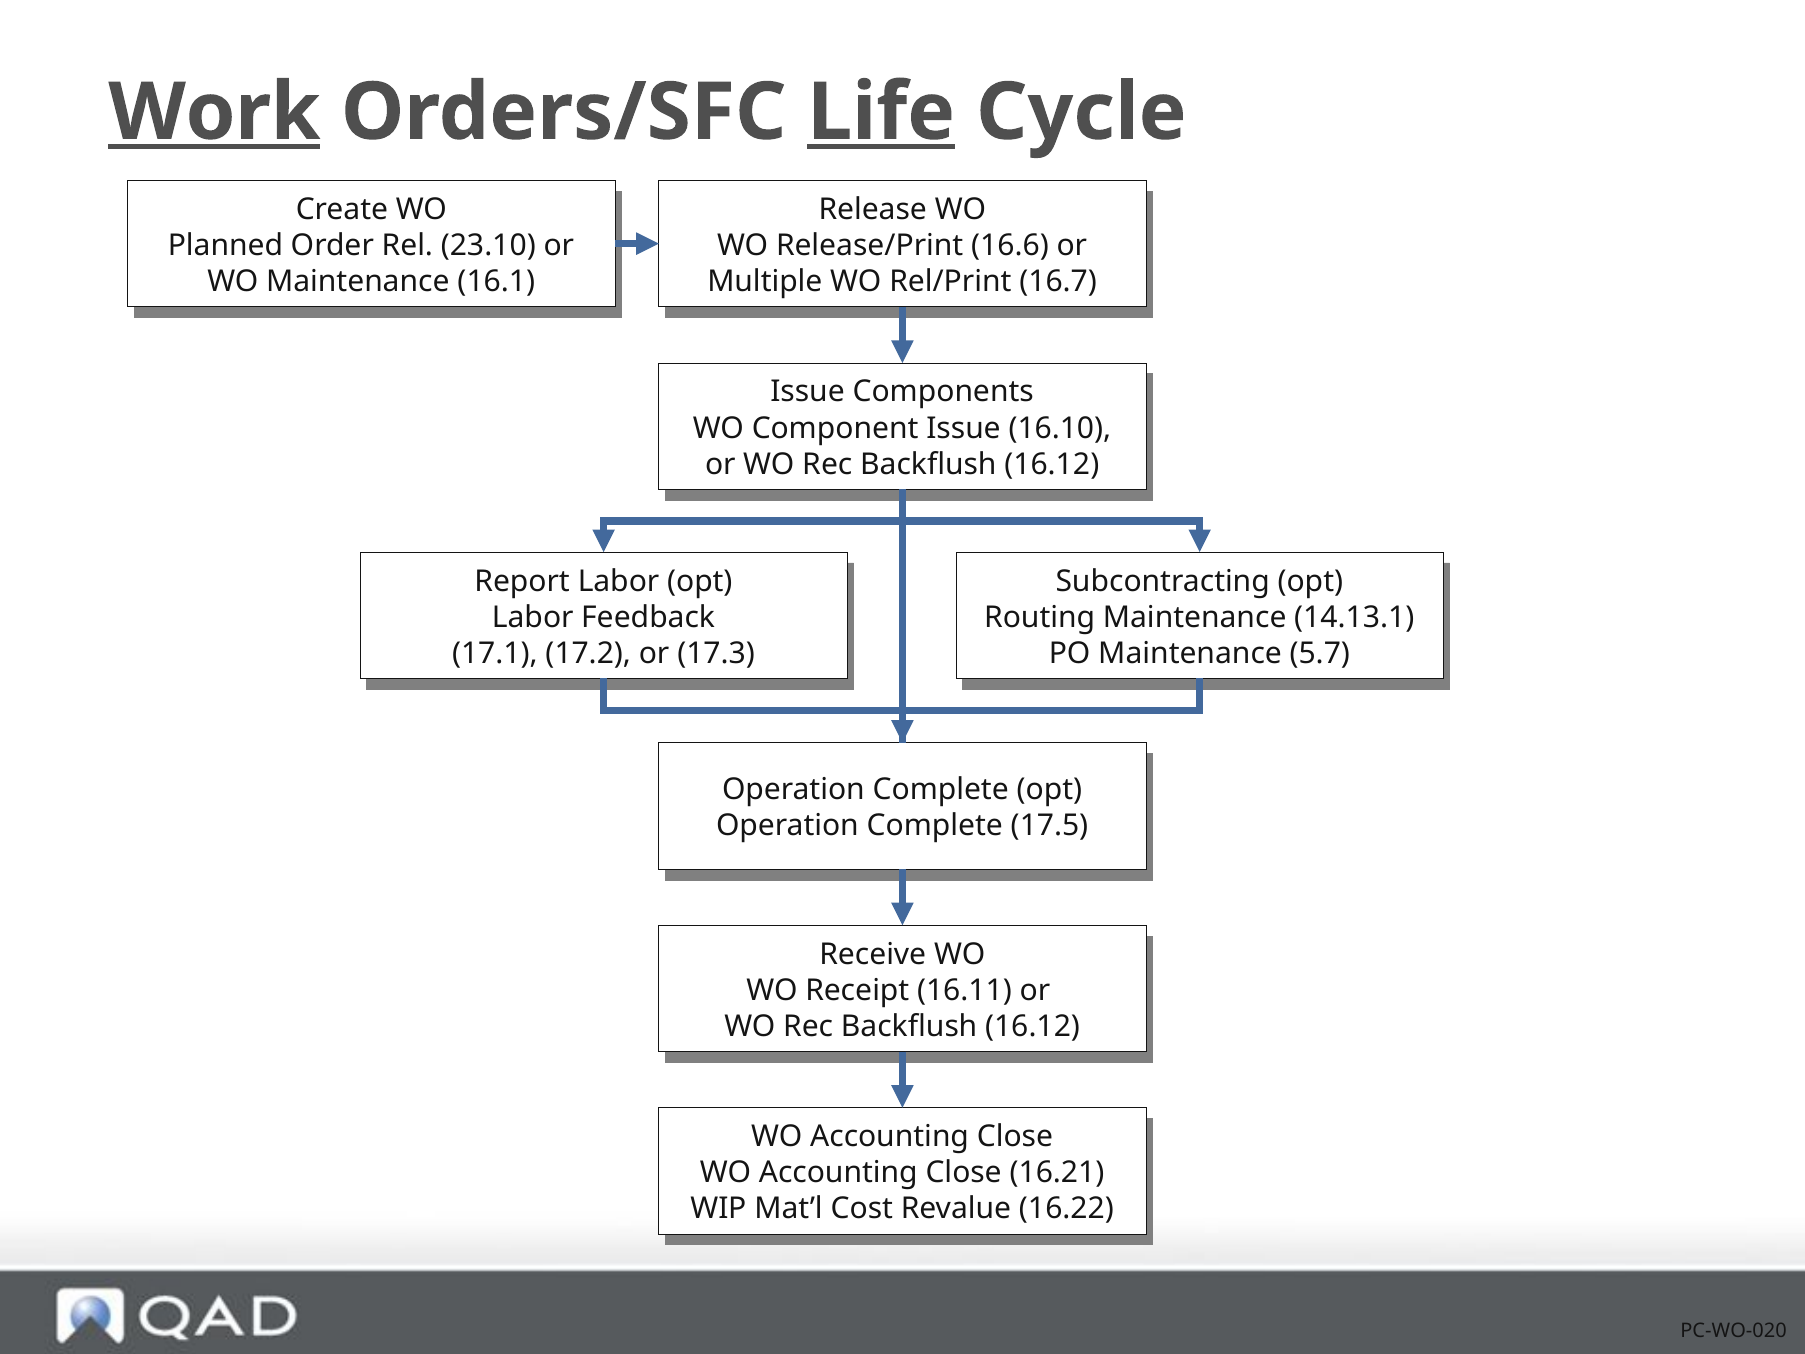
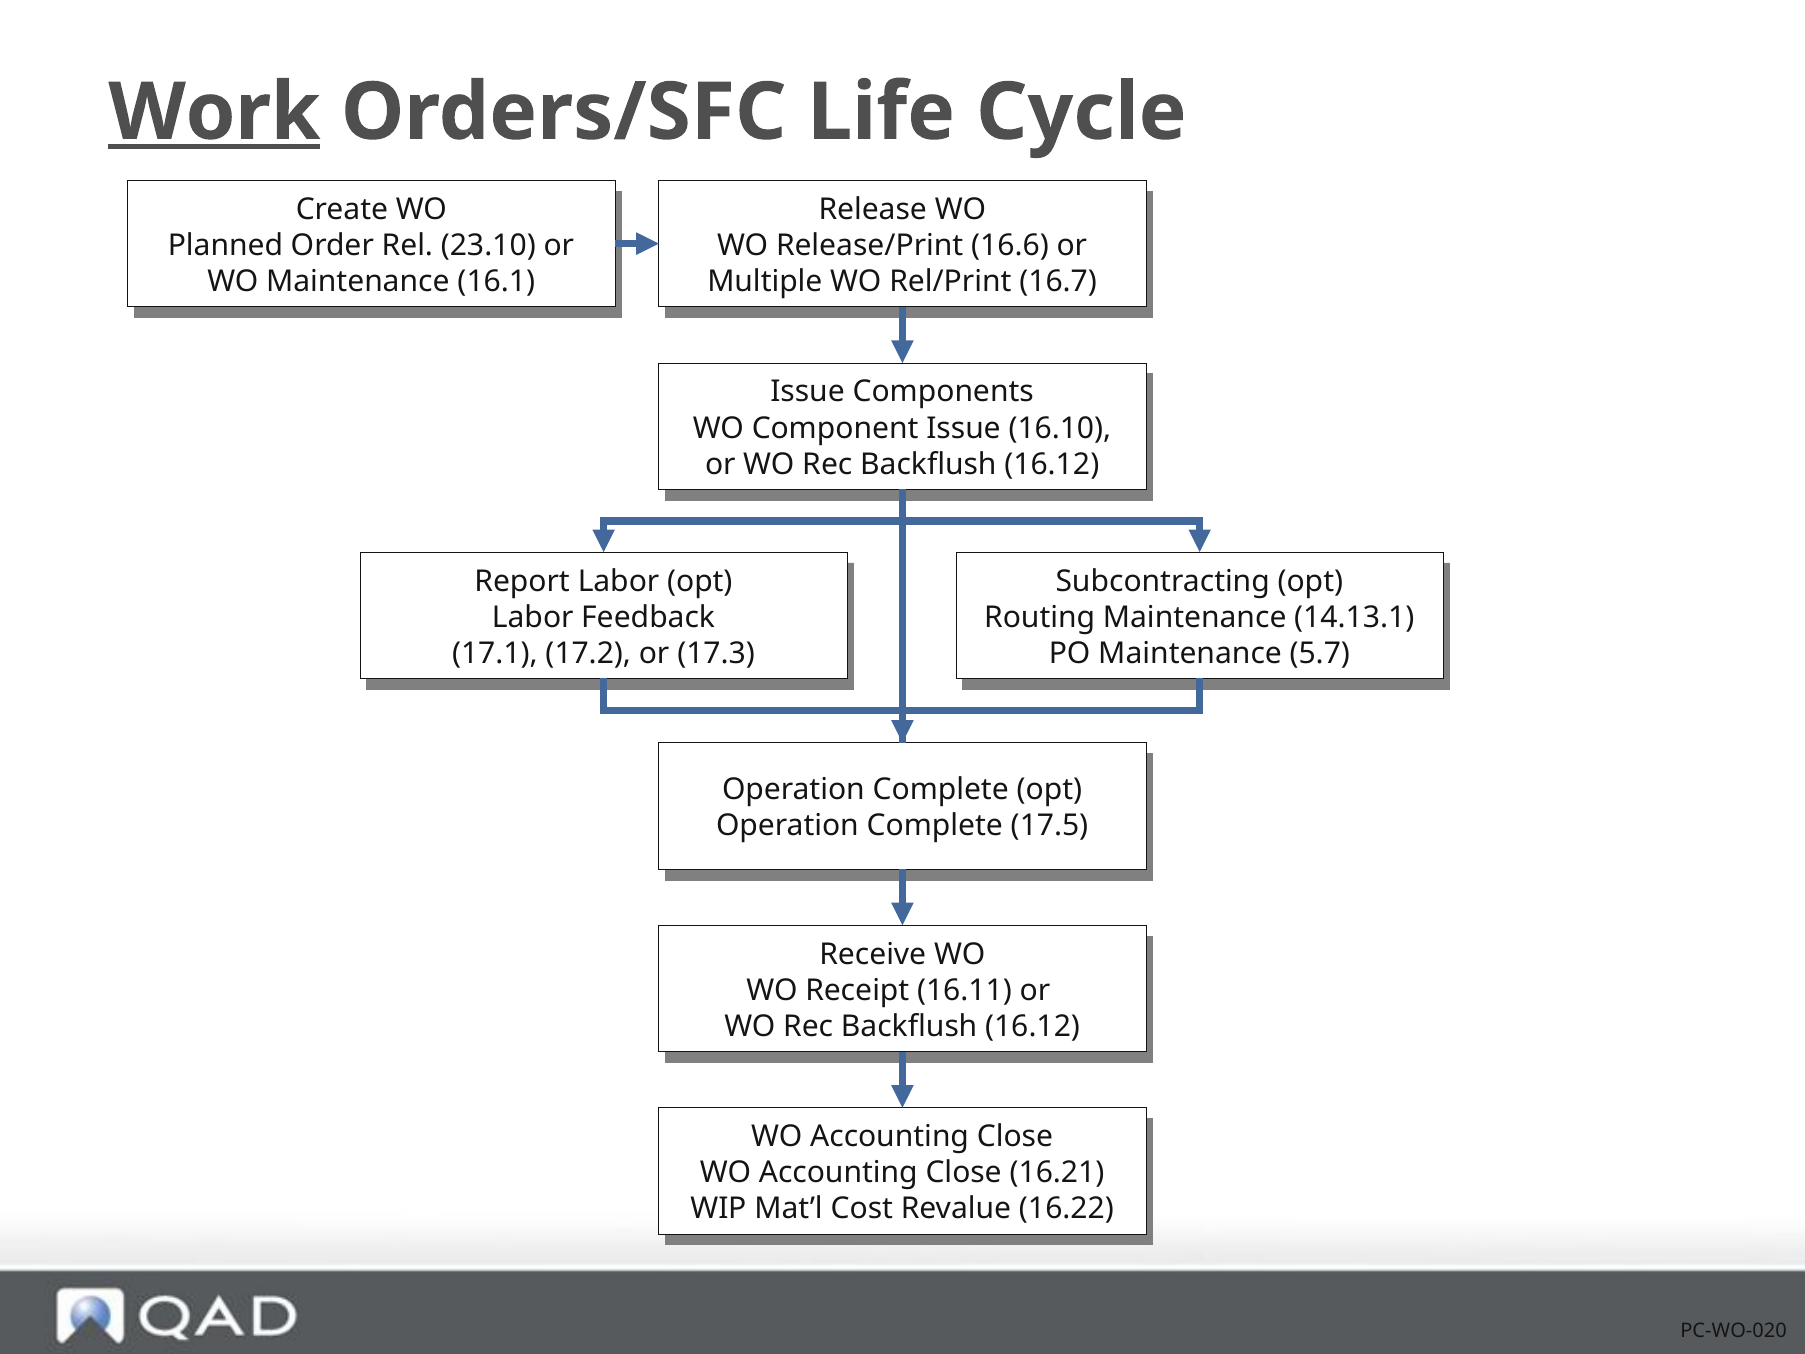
Life underline: present -> none (881, 112)
